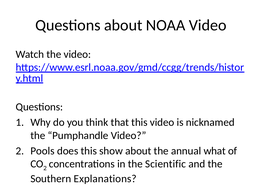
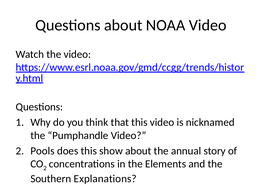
what: what -> story (215, 151)
Scientific: Scientific -> Elements (166, 164)
